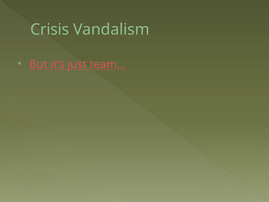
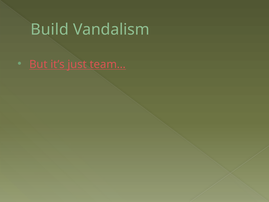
Crisis: Crisis -> Build (50, 30)
